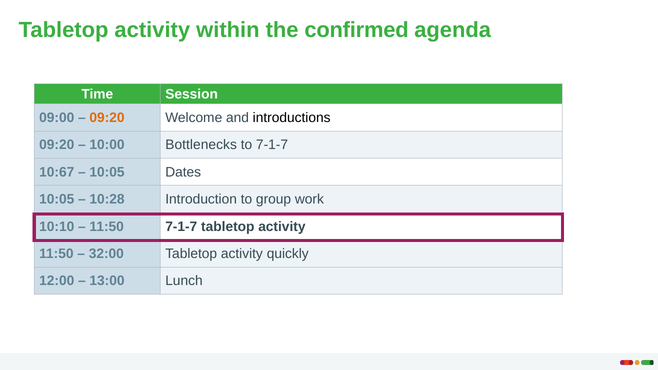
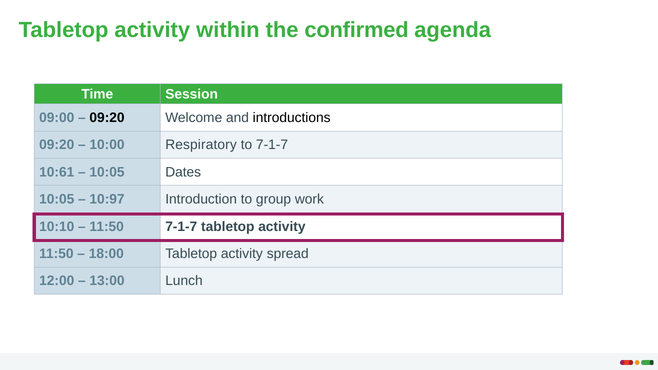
09:20 colour: orange -> black (107, 118)
Bottlenecks: Bottlenecks -> Respiratory (201, 145)
10:67: 10:67 -> 10:61 (57, 172)
10:28: 10:28 -> 10:97 (107, 199)
32:00: 32:00 -> 18:00 (106, 254)
quickly: quickly -> spread (288, 254)
